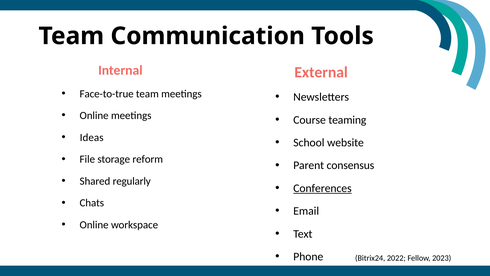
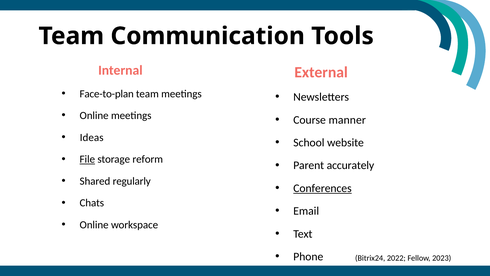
Face-to-true: Face-to-true -> Face-to-plan (107, 94)
teaming: teaming -> manner (347, 120)
File underline: none -> present (87, 159)
consensus: consensus -> accurately (350, 165)
